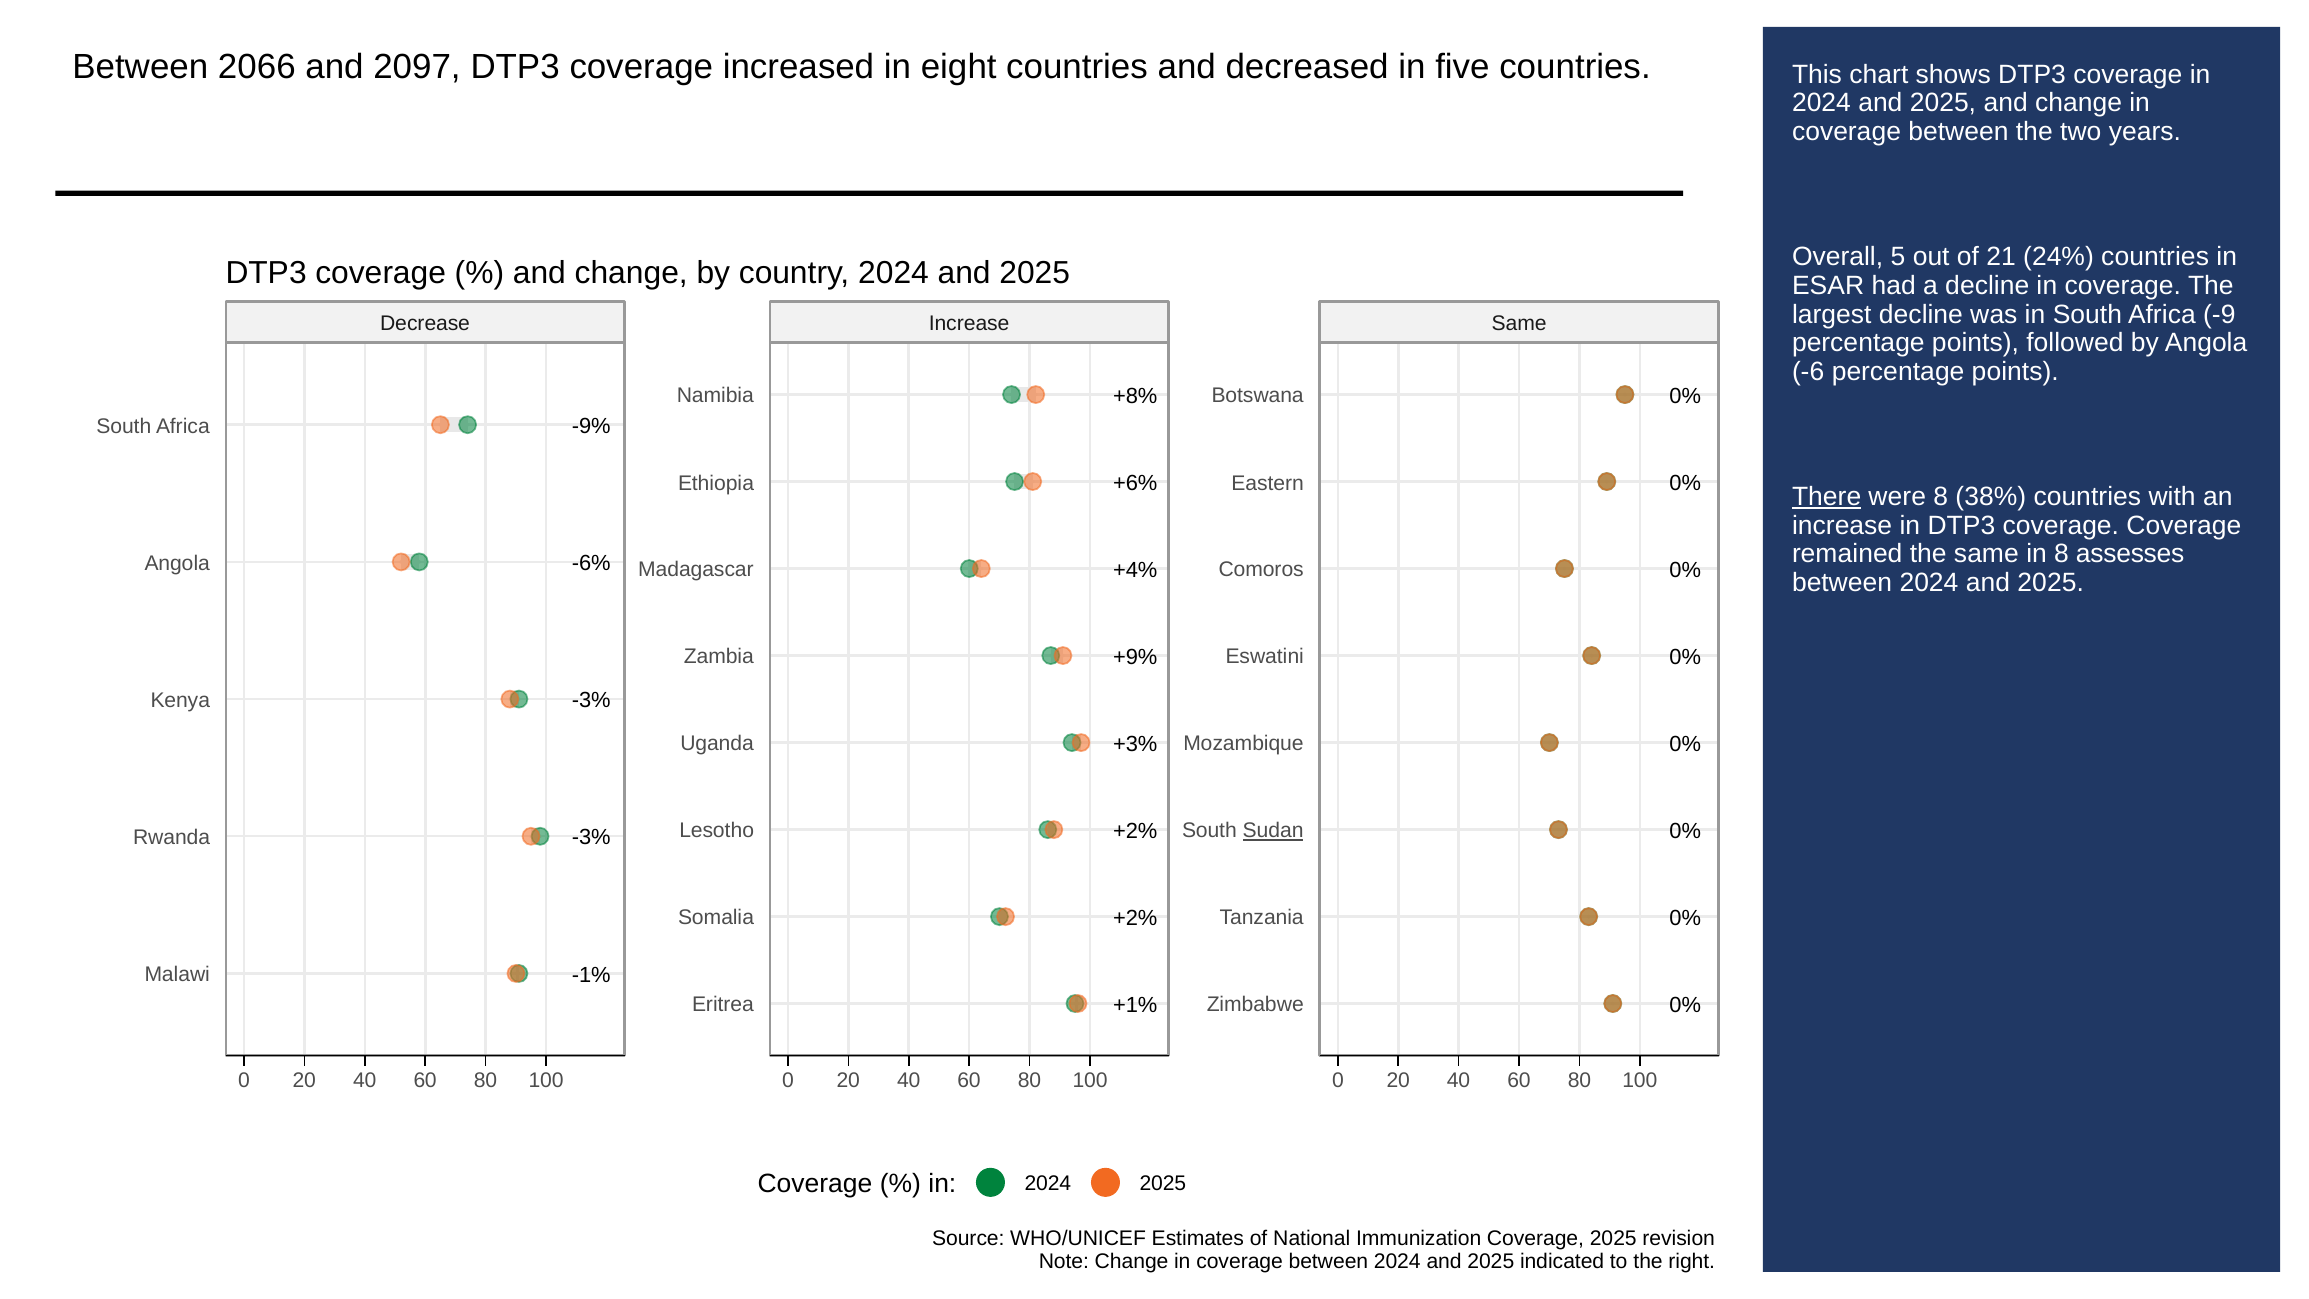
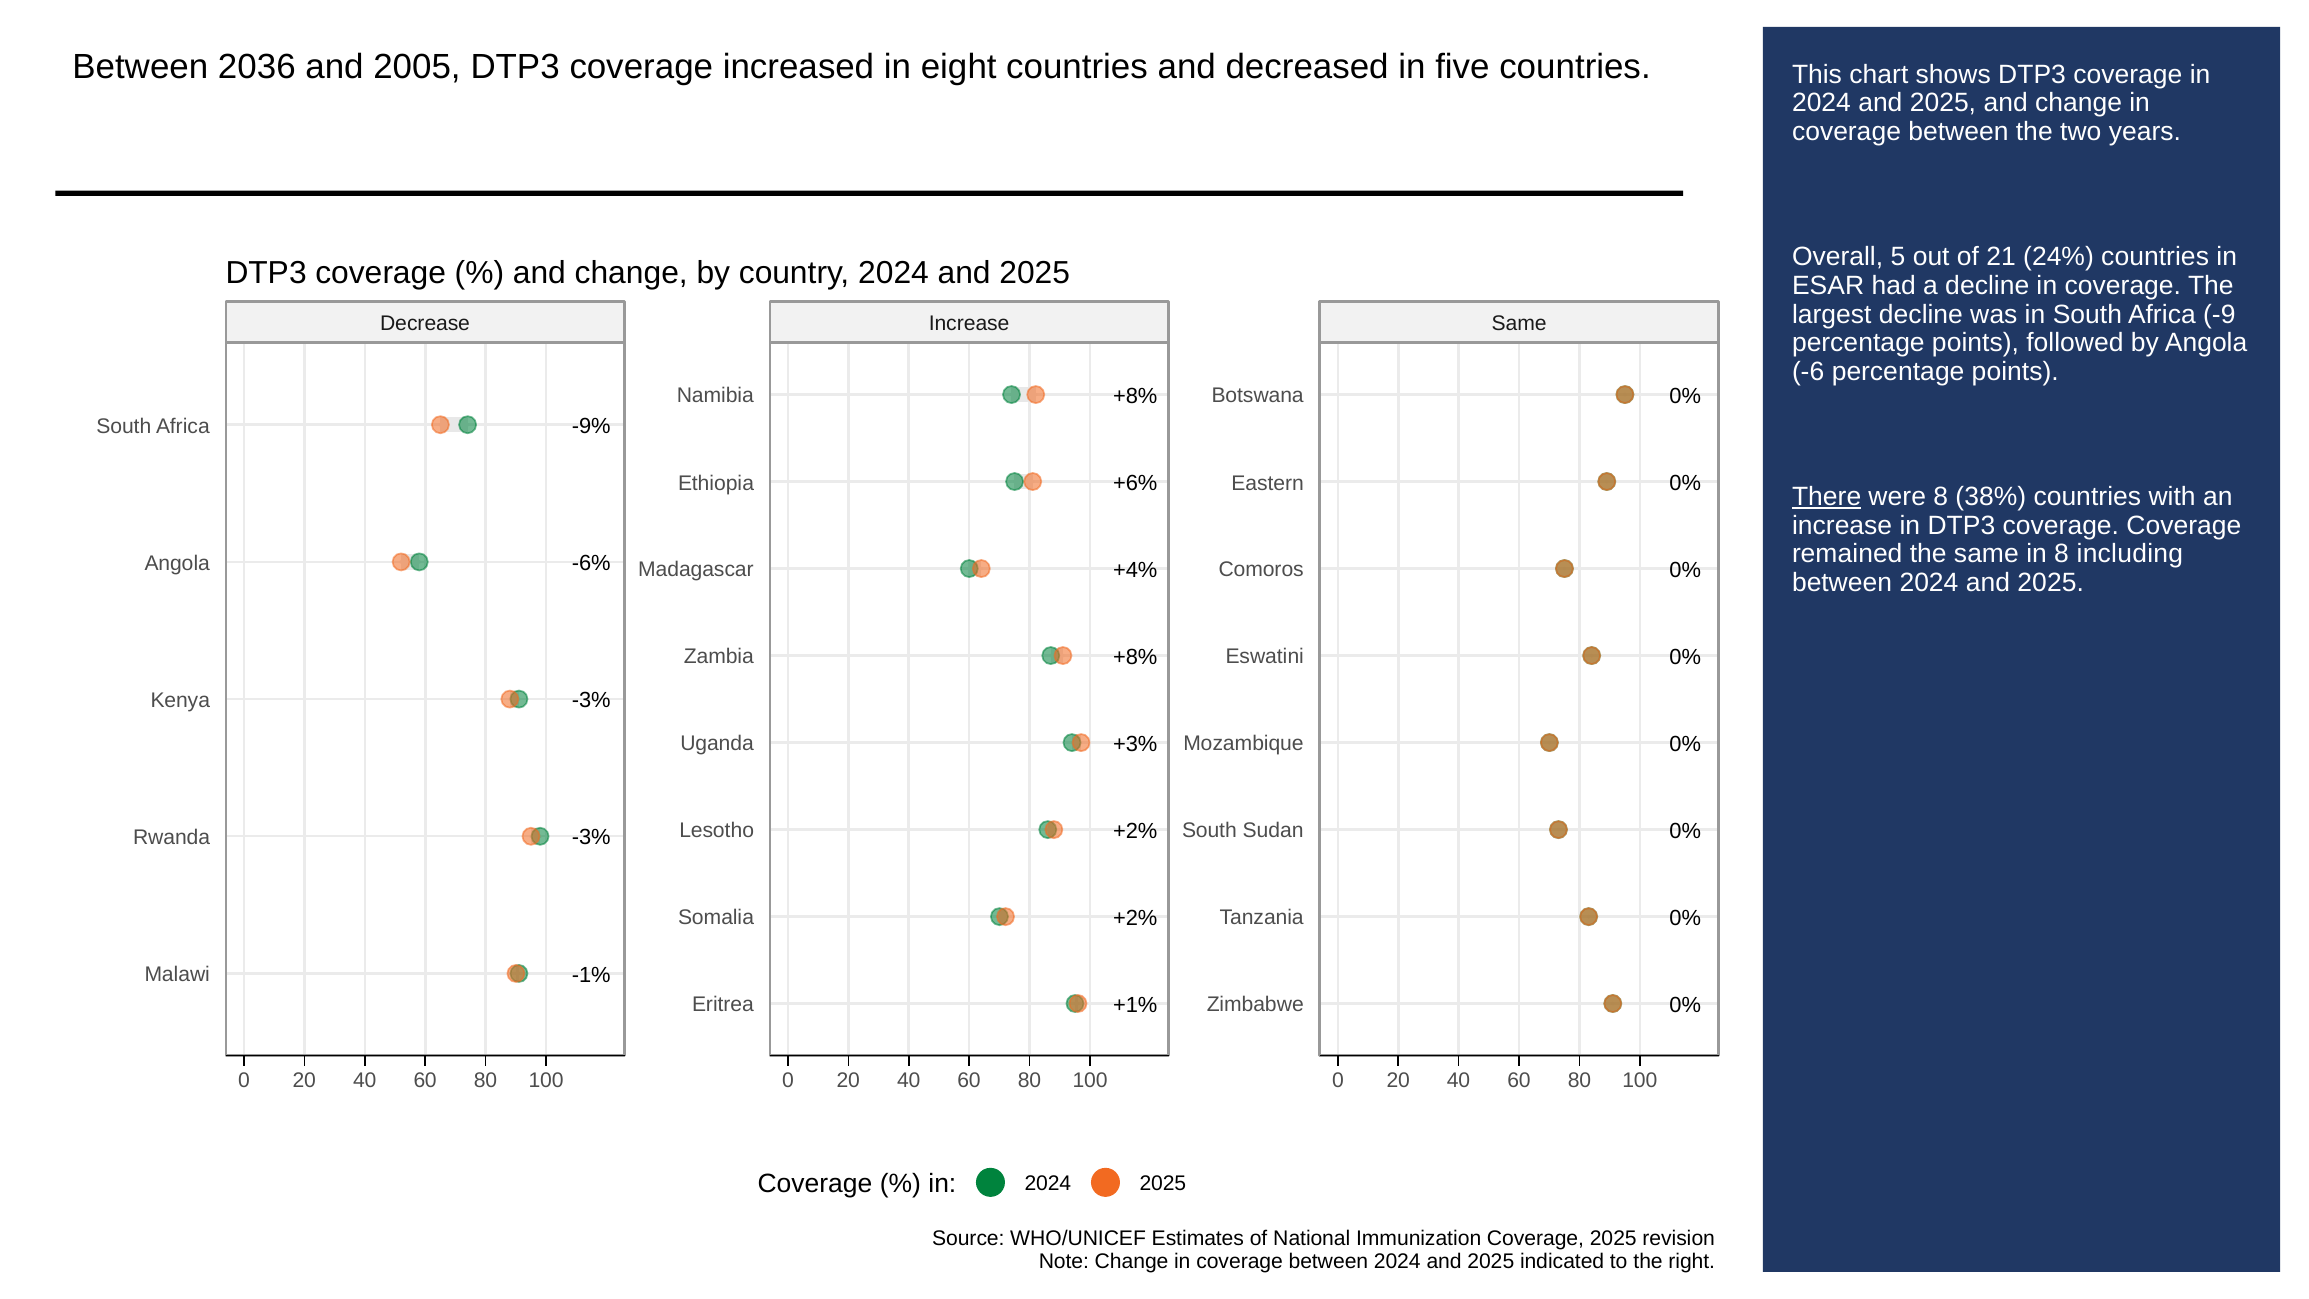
2066: 2066 -> 2036 (257, 67)
2097: 2097 -> 2005 (417, 67)
assesses: assesses -> including (2130, 554)
+9%: +9% -> +8% (1135, 657)
Sudan underline: present -> none (1273, 831)
